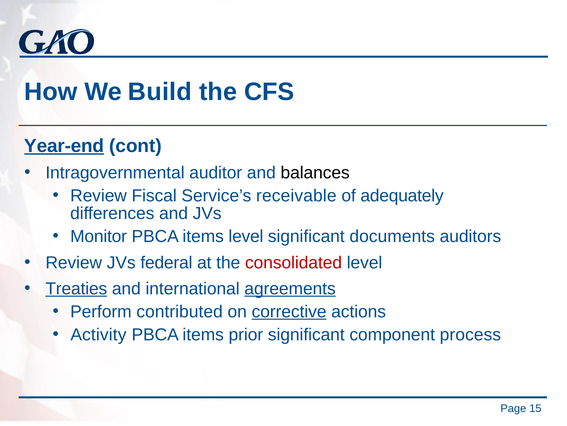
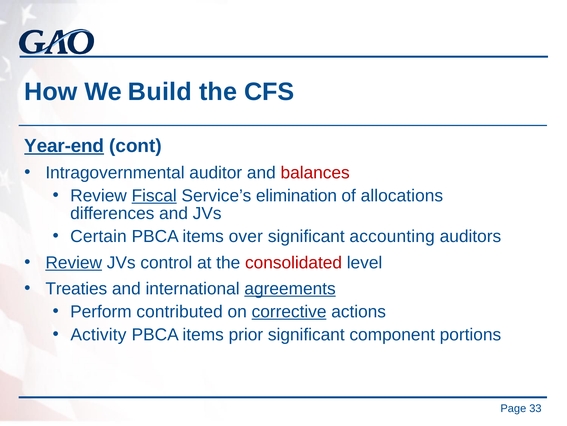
balances colour: black -> red (315, 172)
Fiscal underline: none -> present (154, 195)
receivable: receivable -> elimination (296, 195)
adequately: adequately -> allocations (402, 195)
Monitor: Monitor -> Certain (98, 236)
items level: level -> over (246, 236)
documents: documents -> accounting (392, 236)
Review underline: none -> present (74, 262)
federal: federal -> control (166, 262)
Treaties underline: present -> none (76, 288)
process: process -> portions (470, 334)
15: 15 -> 33 (535, 408)
